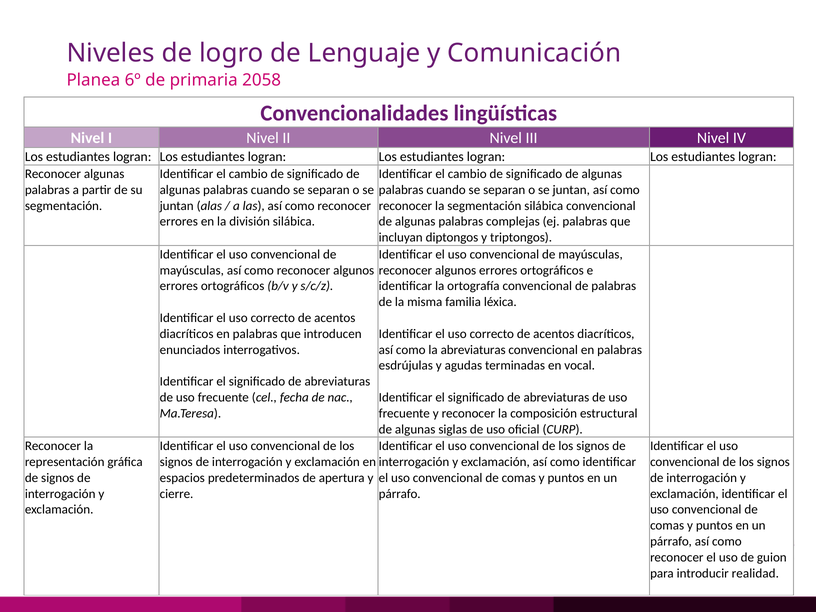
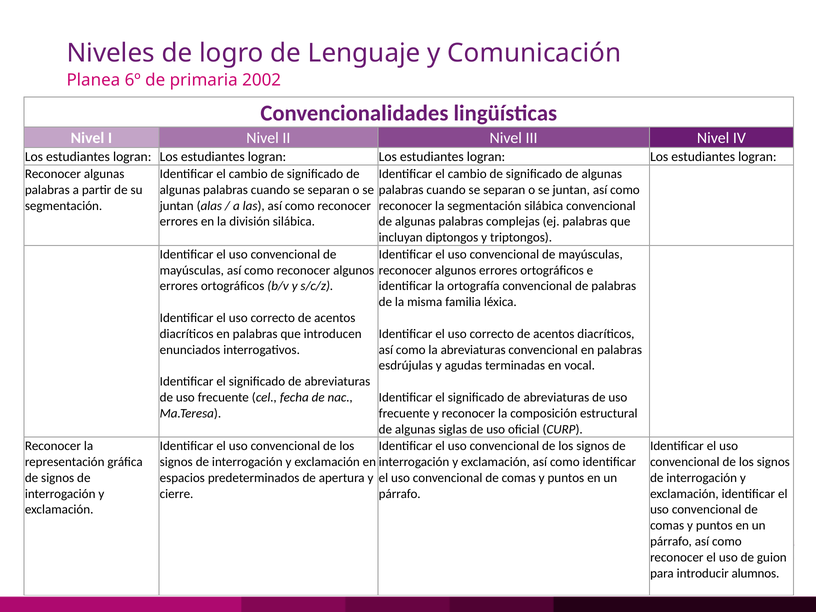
2058: 2058 -> 2002 (262, 80)
realidad: realidad -> alumnos (755, 573)
